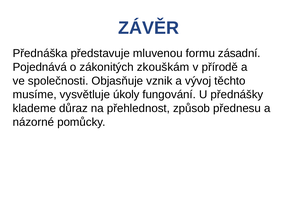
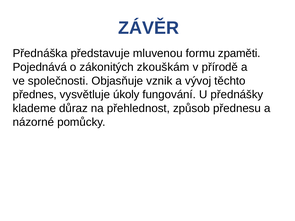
zásadní: zásadní -> zpaměti (239, 53)
musíme: musíme -> přednes (35, 95)
